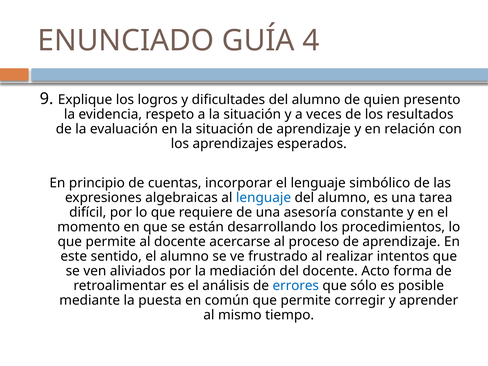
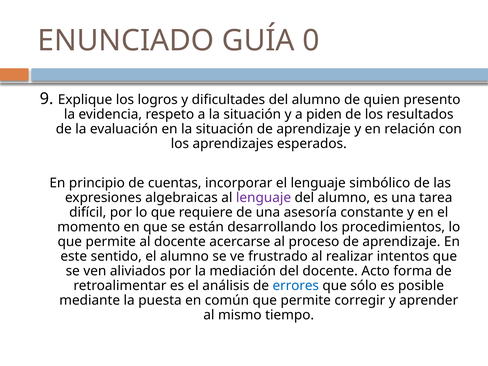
4: 4 -> 0 (311, 41)
veces: veces -> piden (324, 114)
lenguaje colour: blue -> purple (264, 198)
